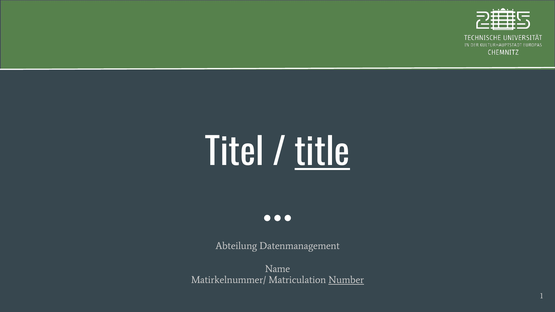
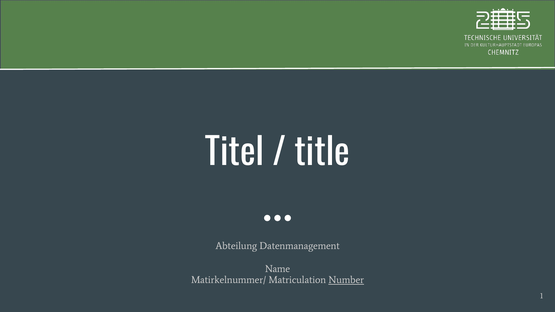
title underline: present -> none (322, 153)
